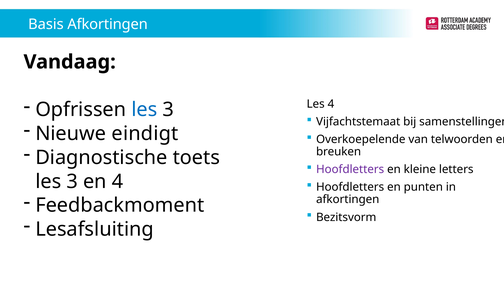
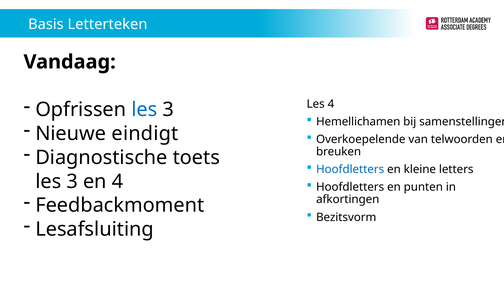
Basis Afkortingen: Afkortingen -> Letterteken (107, 24)
Vijfachtstemaat: Vijfachtstemaat -> Hemellichamen (358, 122)
Hoofdletters colour: purple -> blue (350, 170)
